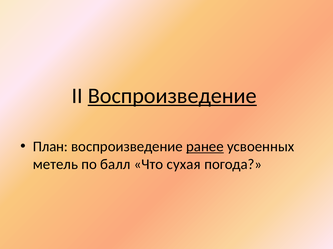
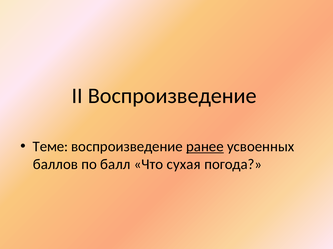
Воспроизведение underline: present -> none (172, 96)
План: План -> Теме (50, 147)
метель: метель -> баллов (55, 165)
